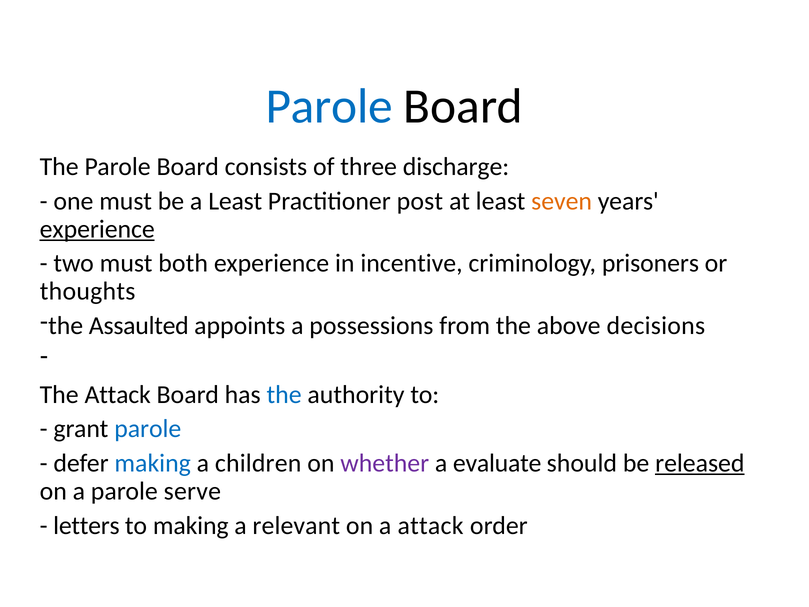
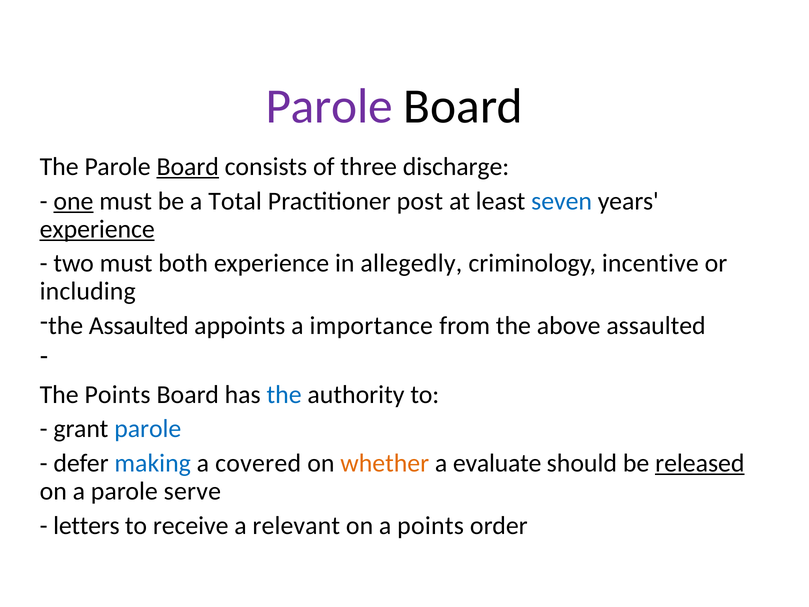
Parole colour: blue -> purple (329, 106)
Board underline: none -> present (188, 167)
one underline: none -> present (73, 201)
a Least: Least -> Total (235, 201)
seven colour: orange -> blue (562, 201)
incentive: incentive -> allegedly (411, 263)
prisoners: prisoners -> incentive (650, 263)
thoughts: thoughts -> including (88, 291)
possessions: possessions -> importance (371, 326)
above decisions: decisions -> assaulted (656, 326)
The Attack: Attack -> Points (117, 394)
children: children -> covered (258, 463)
whether colour: purple -> orange (385, 463)
to making: making -> receive (191, 525)
a attack: attack -> points (431, 525)
